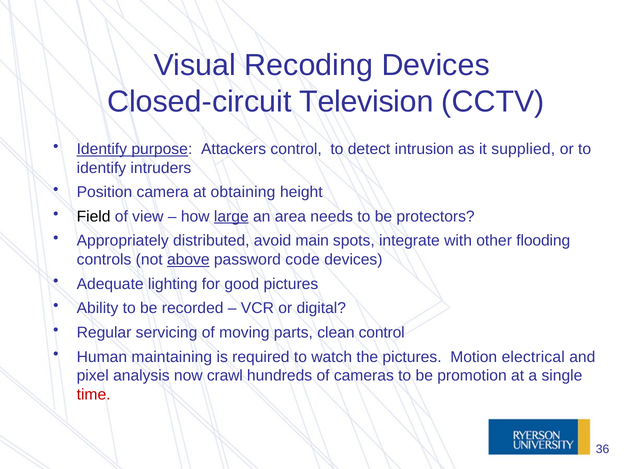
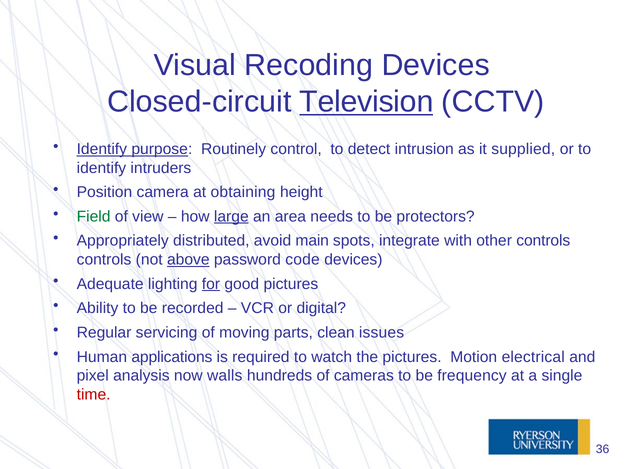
Television underline: none -> present (366, 102)
Attackers: Attackers -> Routinely (234, 149)
Field colour: black -> green (94, 217)
other flooding: flooding -> controls (543, 241)
for underline: none -> present (211, 284)
clean control: control -> issues (382, 333)
maintaining: maintaining -> applications (172, 357)
crawl: crawl -> walls (225, 376)
promotion: promotion -> frequency (472, 376)
